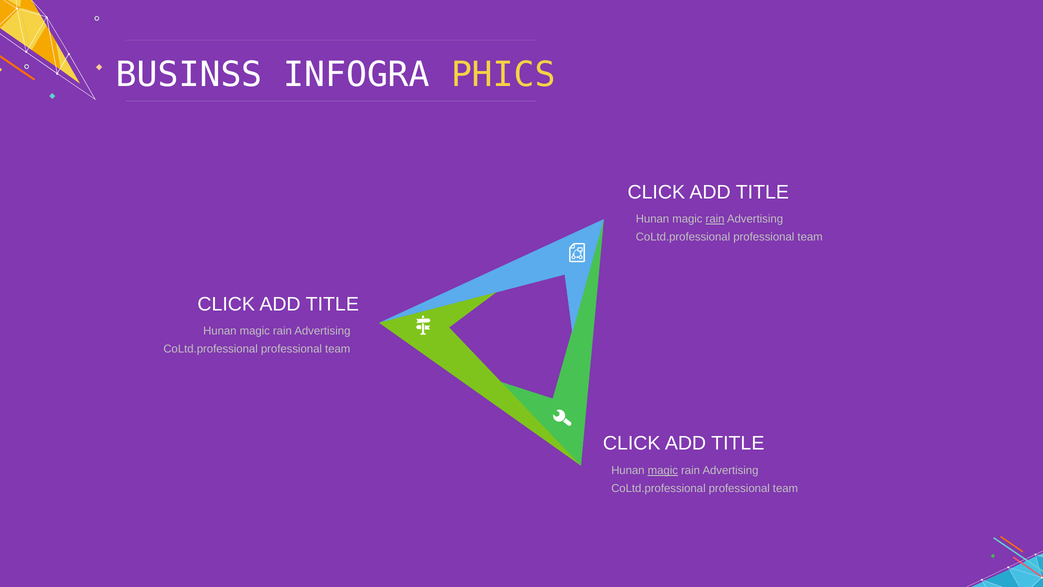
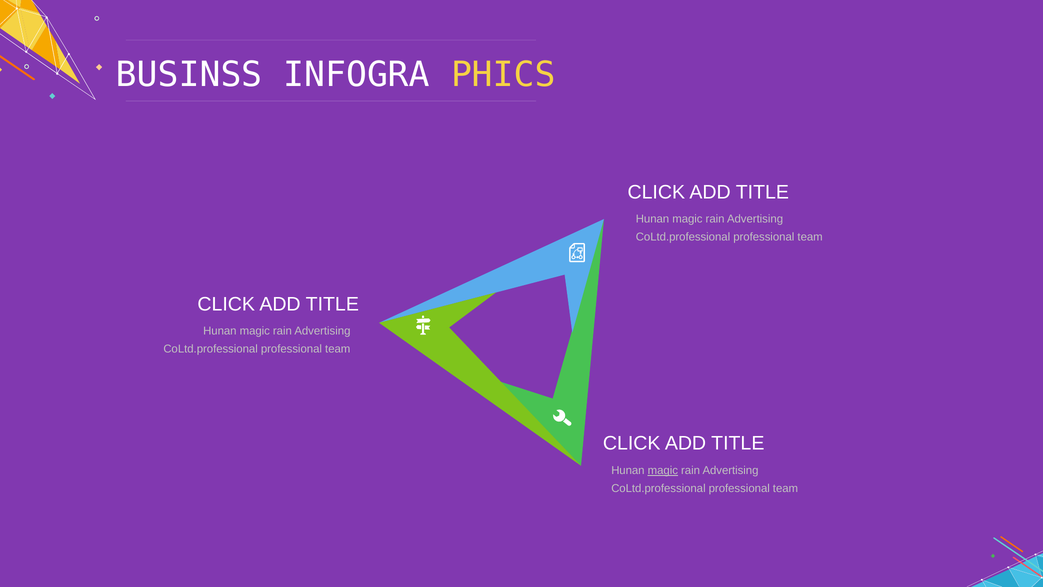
rain underline: present -> none (715, 219)
